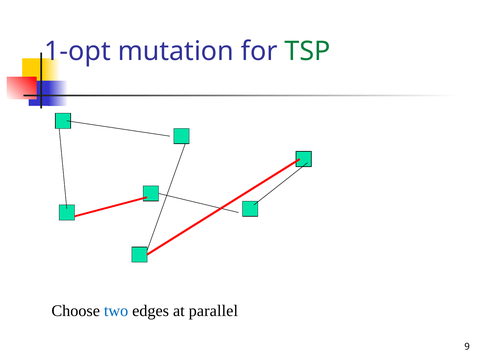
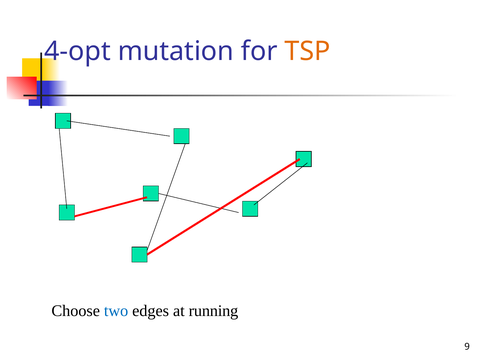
1-opt: 1-opt -> 4-opt (77, 51)
TSP colour: green -> orange (307, 51)
parallel: parallel -> running (213, 311)
